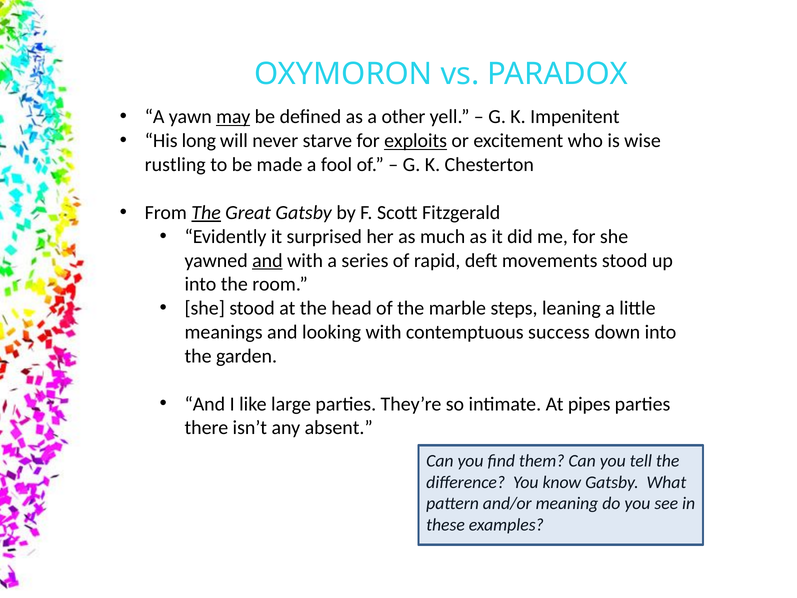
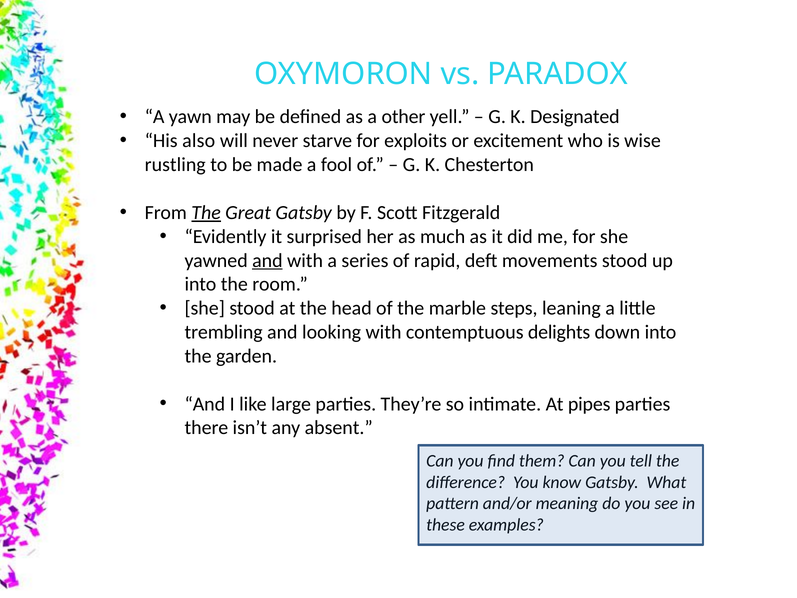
may underline: present -> none (233, 117)
Impenitent: Impenitent -> Designated (575, 117)
long: long -> also (199, 141)
exploits underline: present -> none (416, 141)
meanings: meanings -> trembling (224, 332)
success: success -> delights (559, 332)
